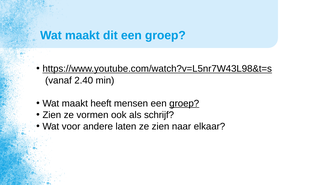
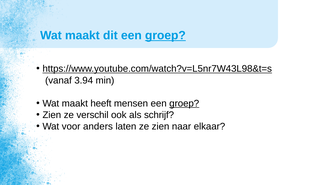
groep underline: none -> present (165, 35)
2.40: 2.40 -> 3.94 (84, 80)
vormen: vormen -> verschil (93, 115)
andere: andere -> anders (98, 126)
